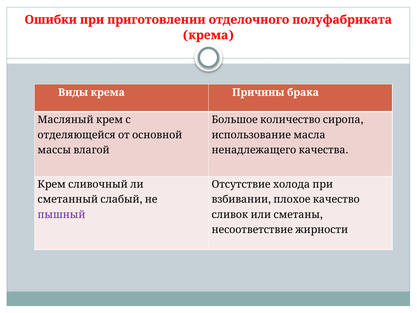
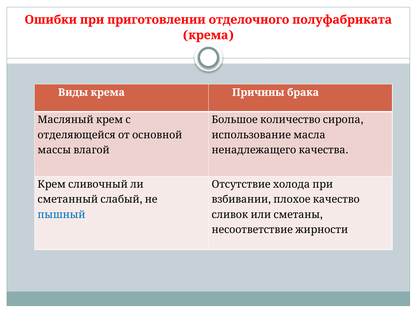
пышный colour: purple -> blue (61, 215)
